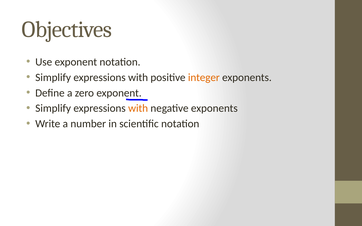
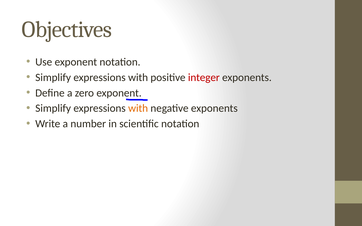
integer colour: orange -> red (204, 77)
